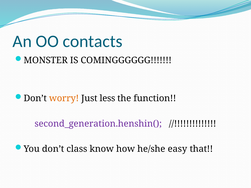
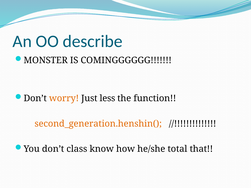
contacts: contacts -> describe (93, 41)
second_generation.henshin( colour: purple -> orange (98, 124)
easy: easy -> total (177, 149)
